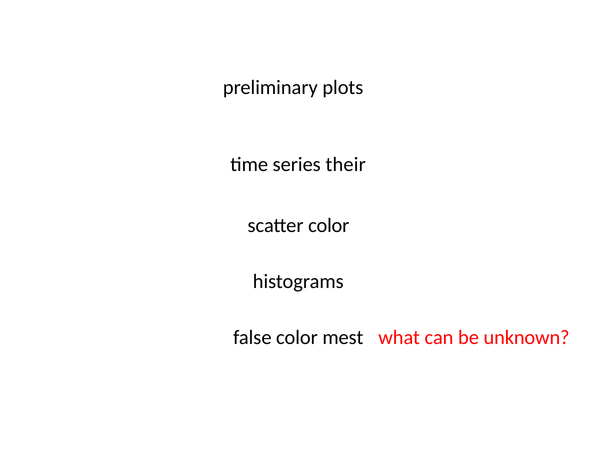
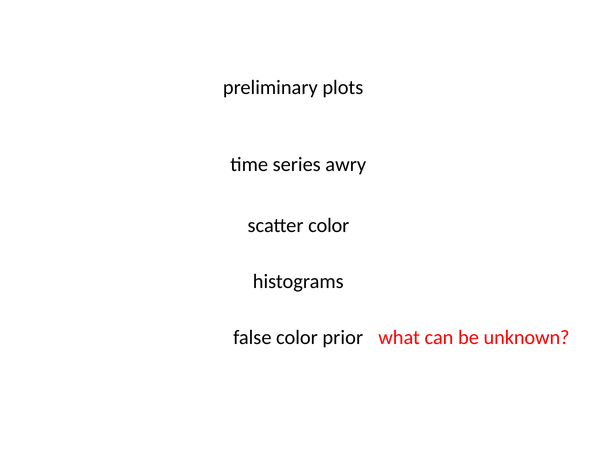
their: their -> awry (346, 164)
mest: mest -> prior (343, 338)
